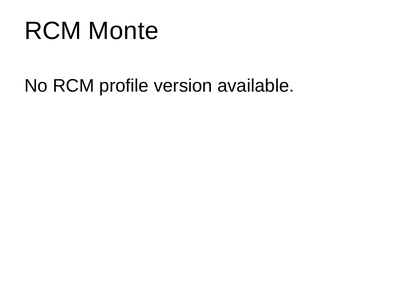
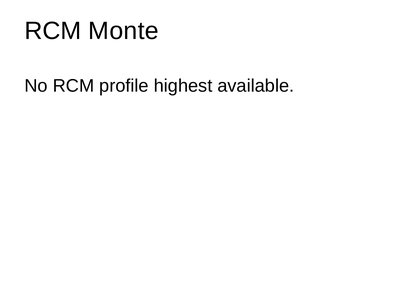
version: version -> highest (183, 86)
